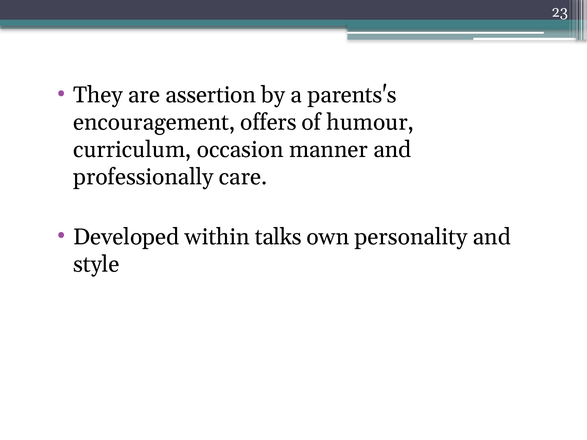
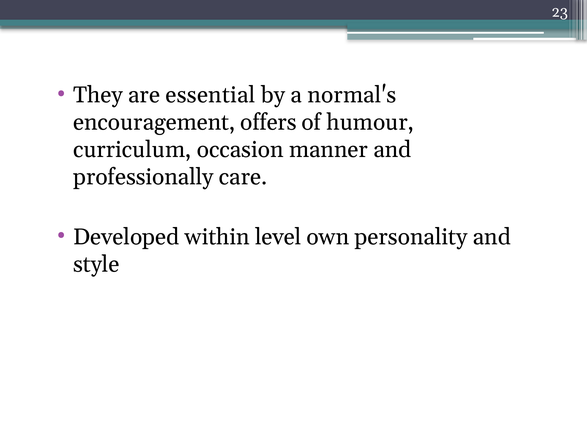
assertion: assertion -> essential (210, 95)
parents's: parents's -> normal's (352, 95)
talks: talks -> level (278, 237)
